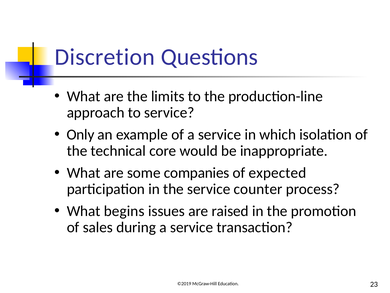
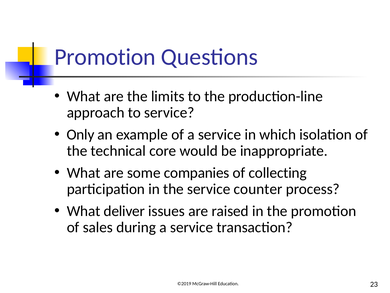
Discretion: Discretion -> Promotion (105, 57)
expected: expected -> collecting (278, 172)
begins: begins -> deliver (124, 211)
